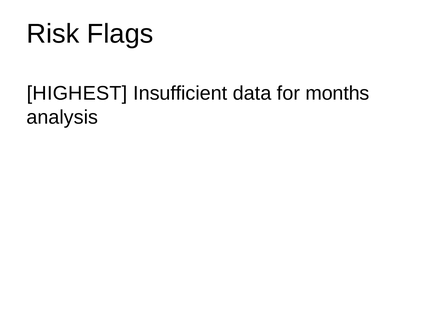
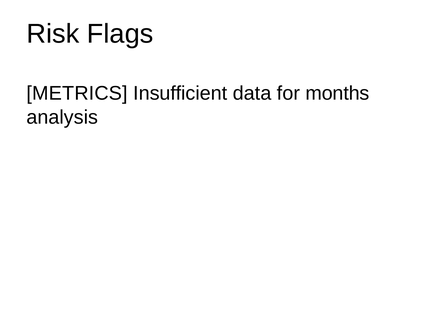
HIGHEST: HIGHEST -> METRICS (77, 93)
